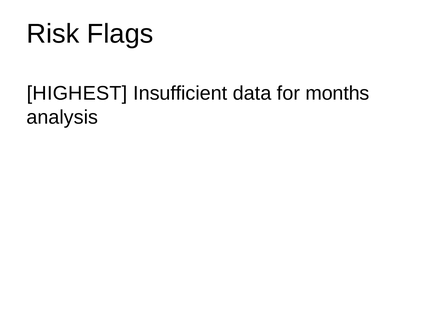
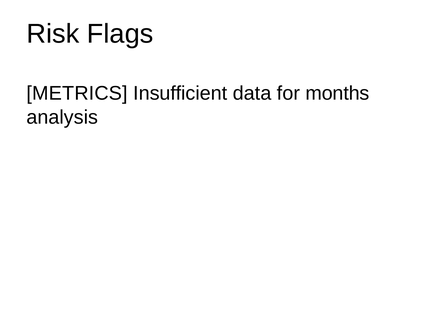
HIGHEST: HIGHEST -> METRICS (77, 93)
